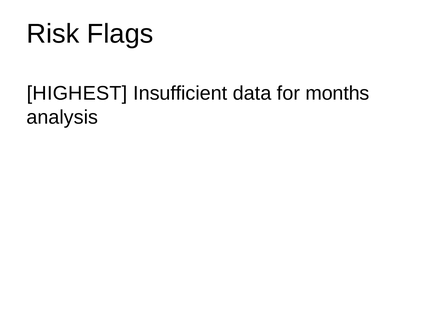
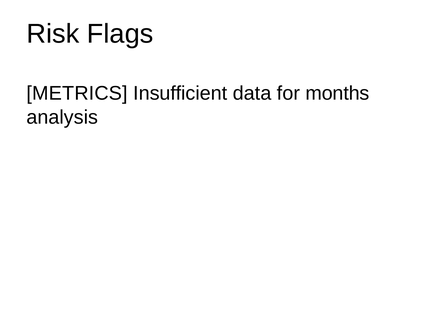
HIGHEST: HIGHEST -> METRICS (77, 93)
